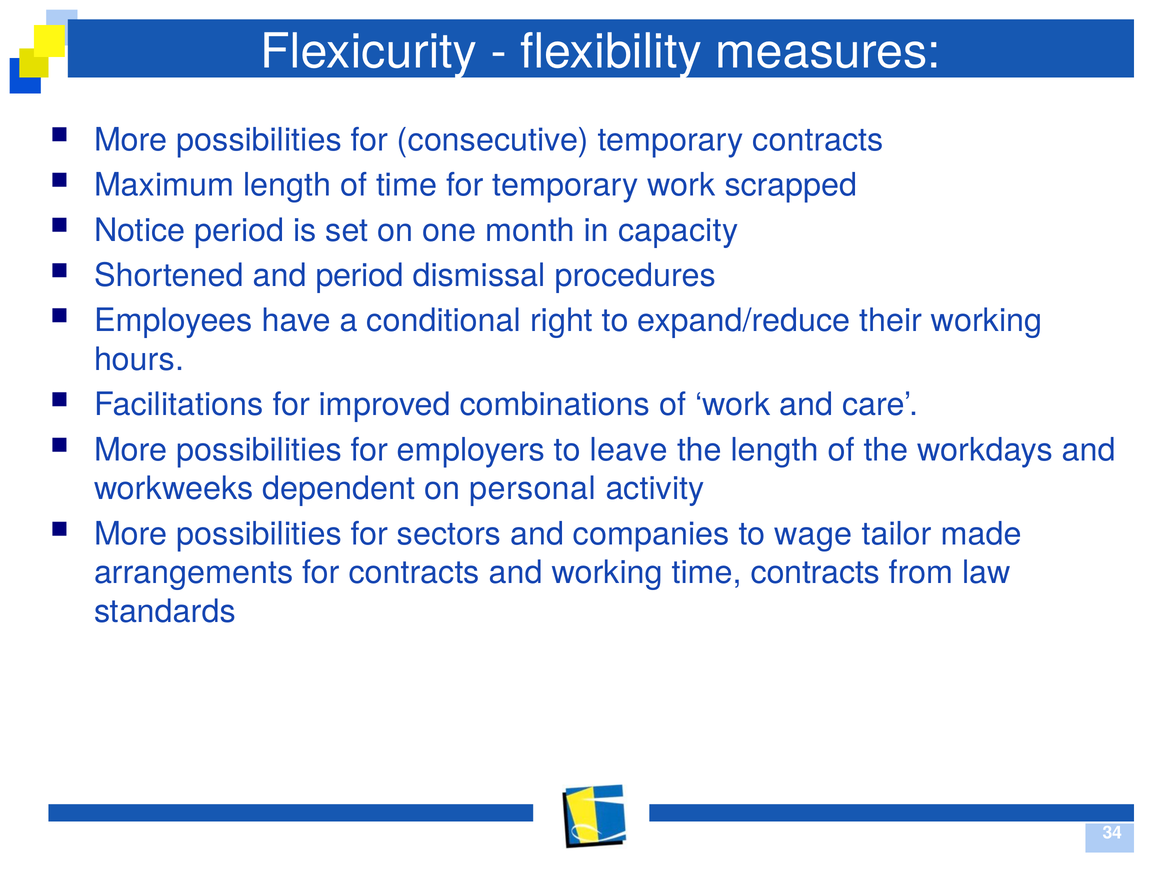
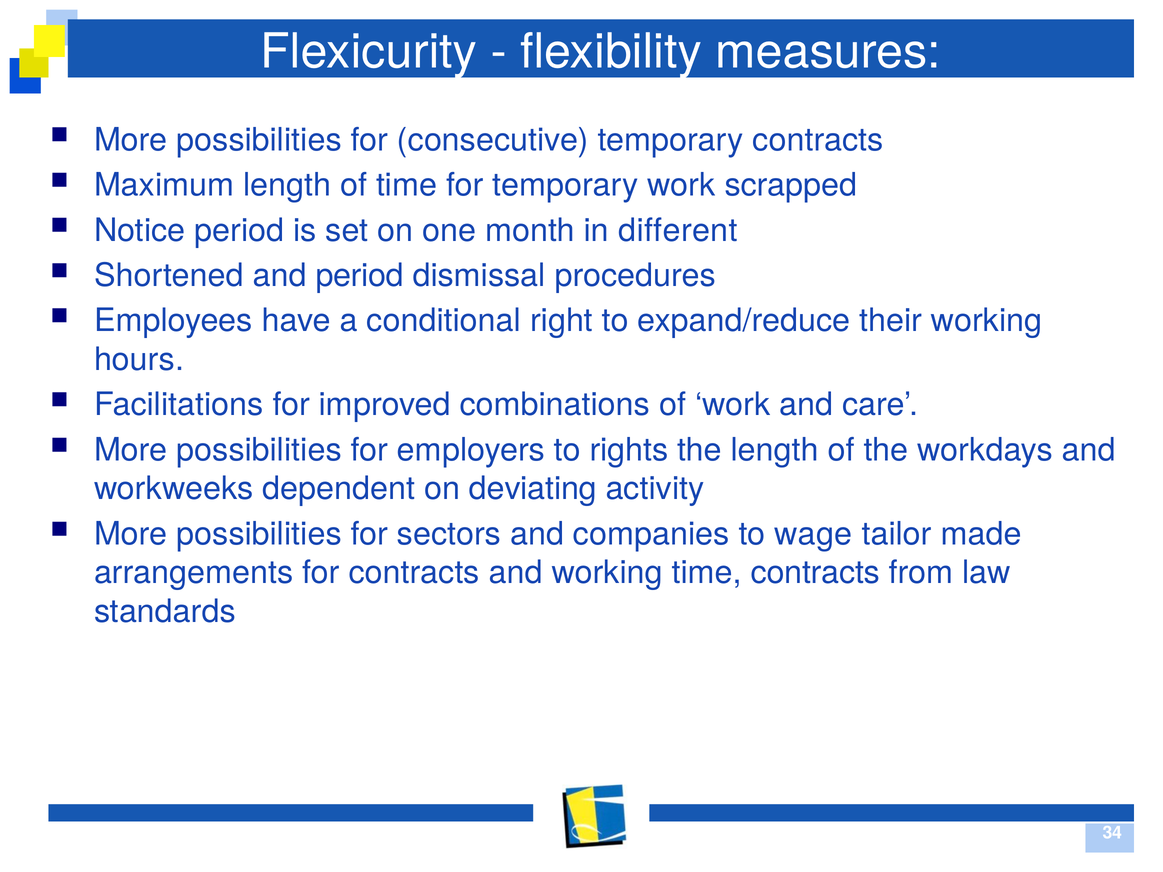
capacity: capacity -> different (678, 230)
leave: leave -> rights (629, 450)
personal: personal -> deviating (533, 489)
